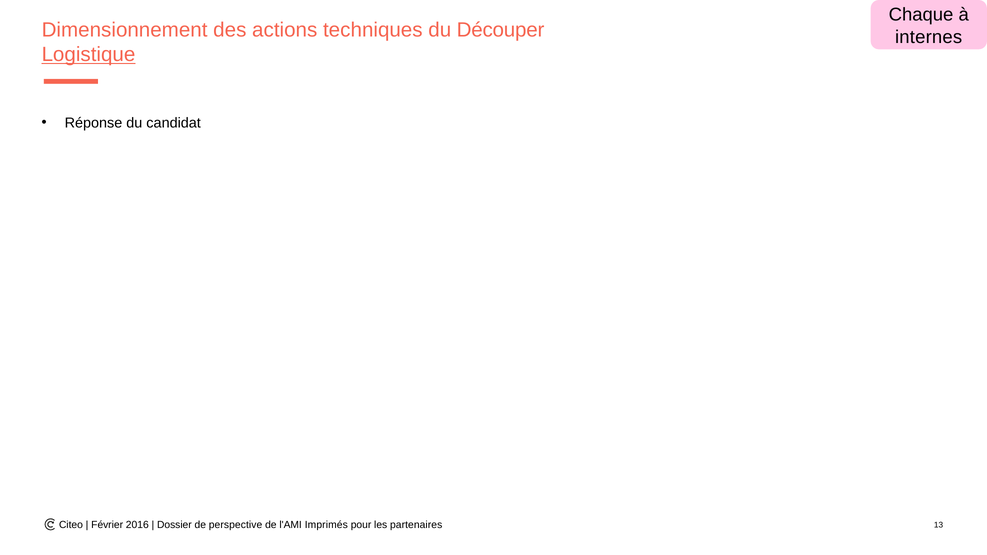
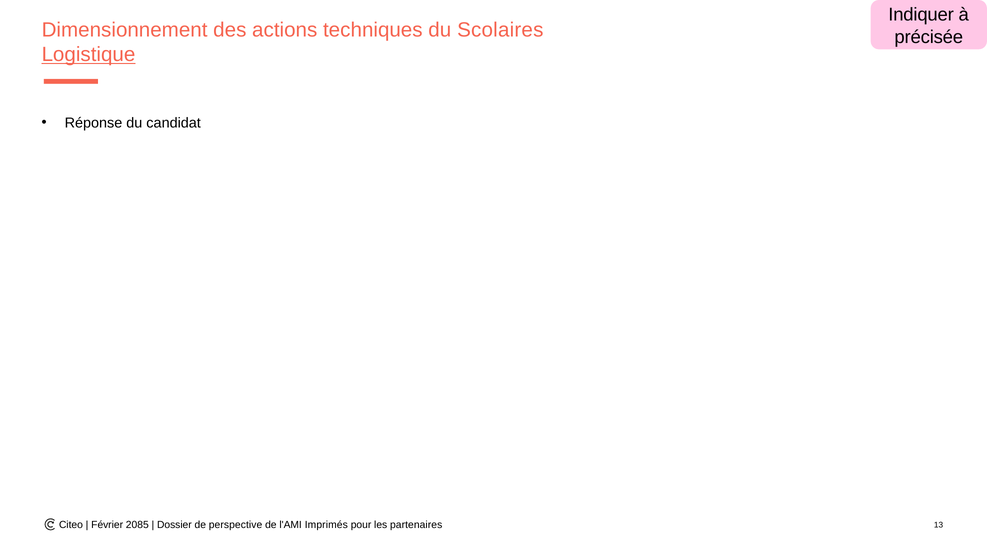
Chaque: Chaque -> Indiquer (921, 15)
Découper: Découper -> Scolaires (500, 30)
internes: internes -> précisée (929, 37)
2016: 2016 -> 2085 (137, 525)
